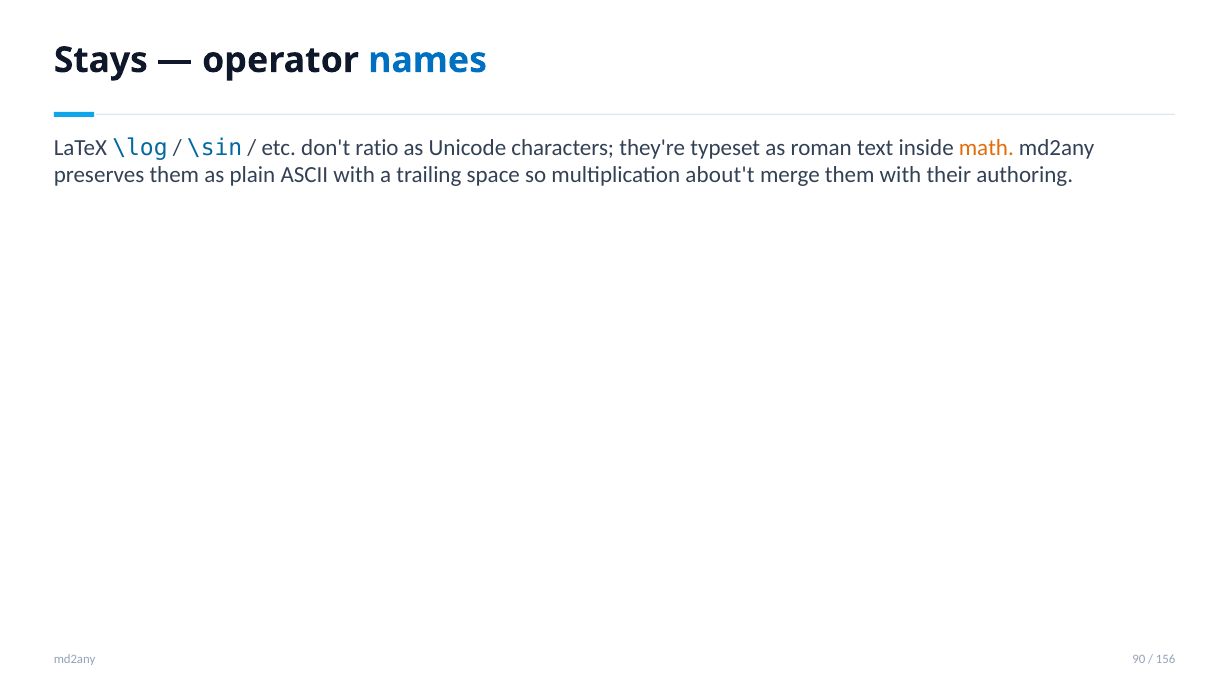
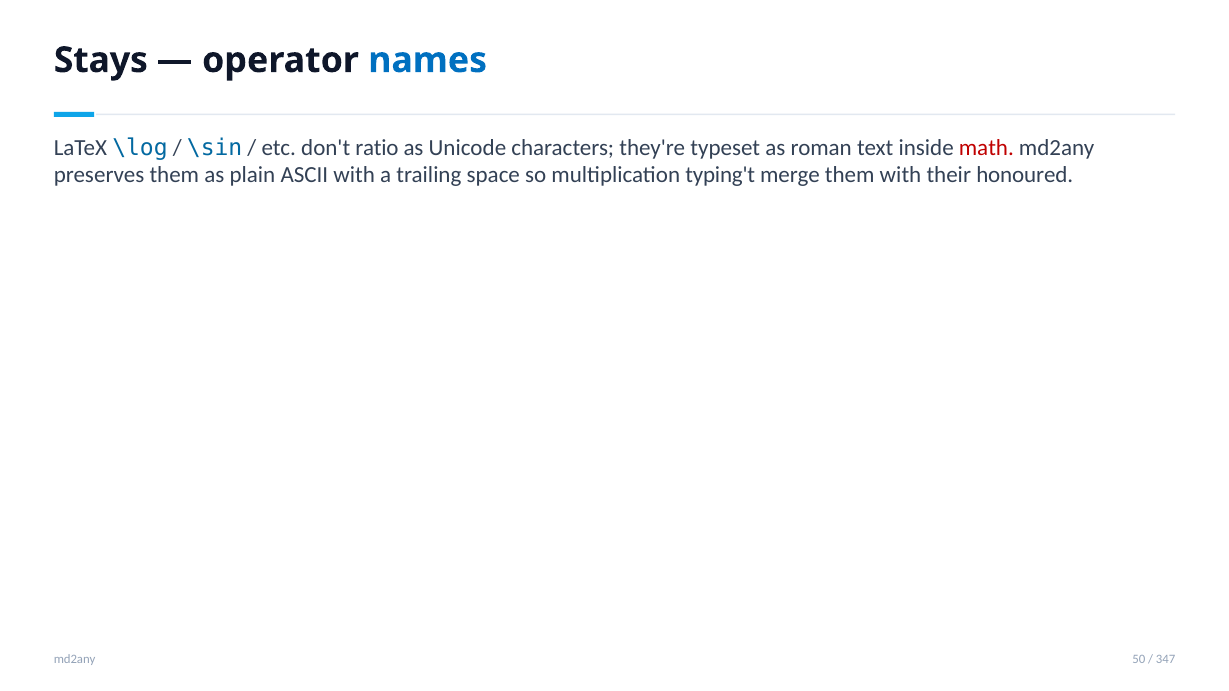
math colour: orange -> red (986, 147)
about't: about't -> typing't (720, 175)
authoring: authoring -> honoured (1025, 175)
90: 90 -> 50 (1139, 660)
156: 156 -> 347 (1166, 660)
